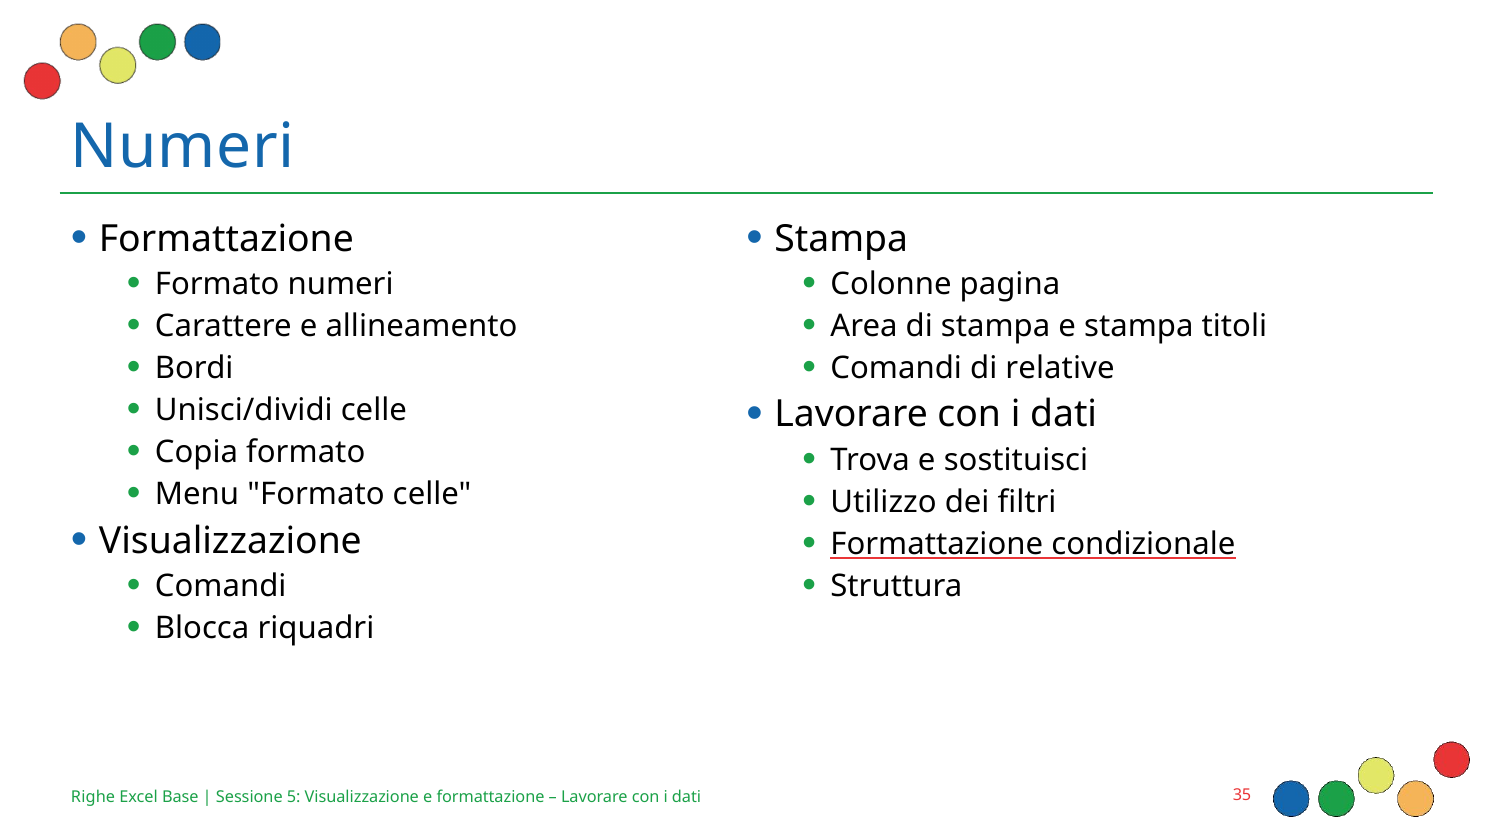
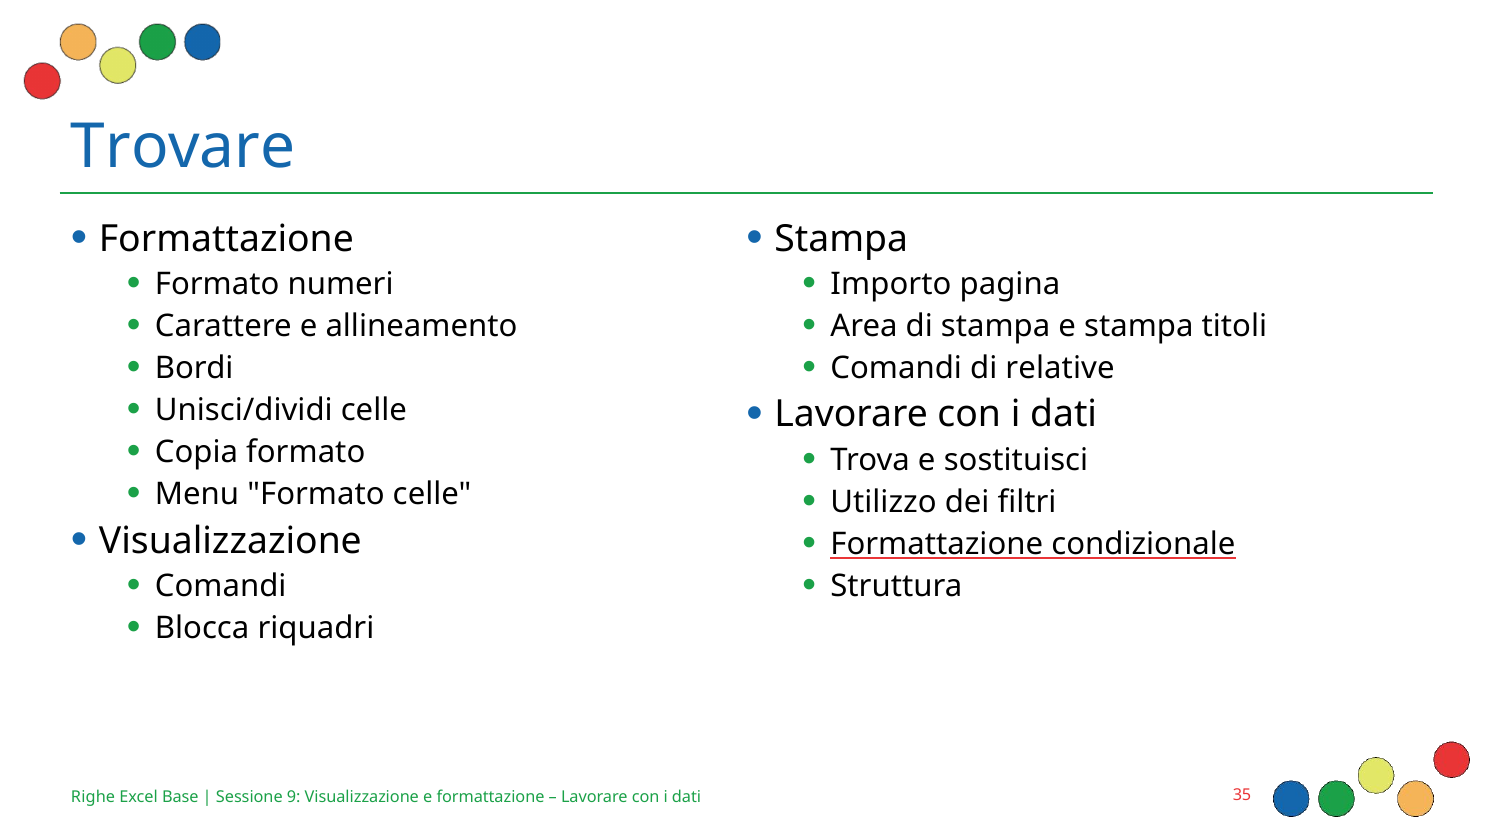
Numeri: Numeri -> Trovare (183, 147)
Colonne: Colonne -> Importo (891, 284)
5: 5 -> 9 (294, 797)
